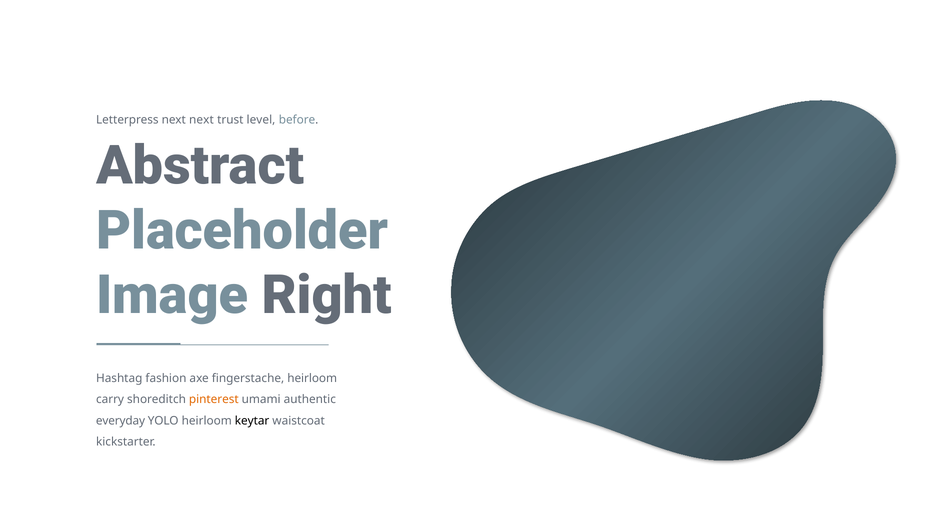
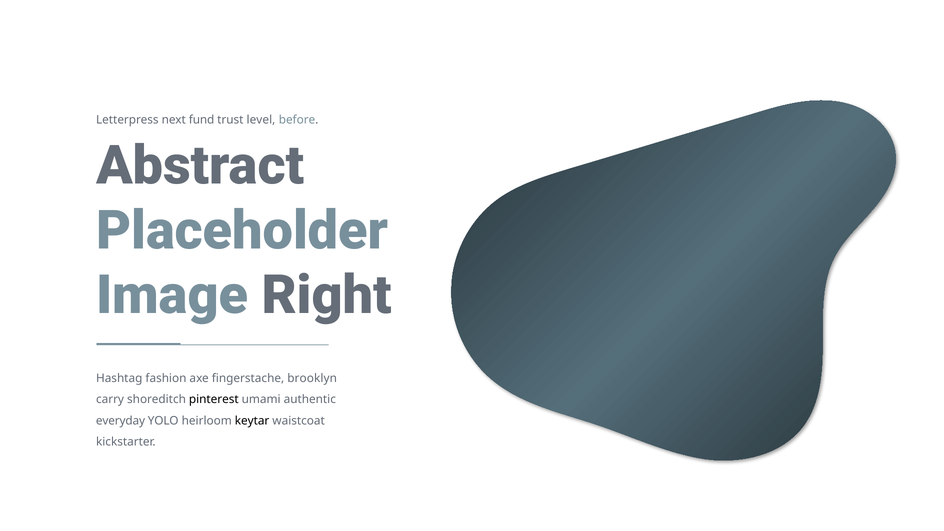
next next: next -> fund (202, 120)
fingerstache heirloom: heirloom -> brooklyn (312, 378)
pinterest colour: orange -> black (214, 399)
